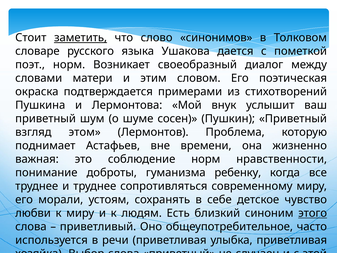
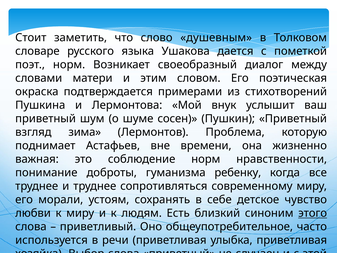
заметить underline: present -> none (81, 38)
синонимов: синонимов -> душевным (216, 38)
этом: этом -> зима (85, 132)
